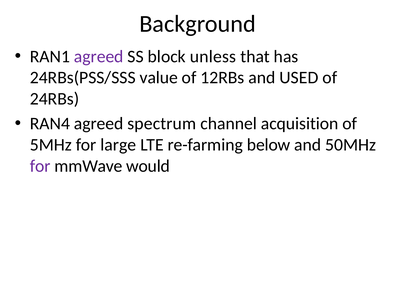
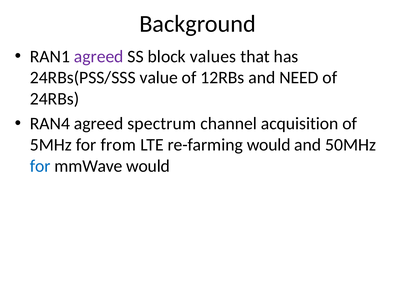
unless: unless -> values (213, 56)
USED: USED -> NEED (299, 78)
large: large -> from (118, 145)
re-farming below: below -> would (269, 145)
for colour: purple -> blue (40, 166)
